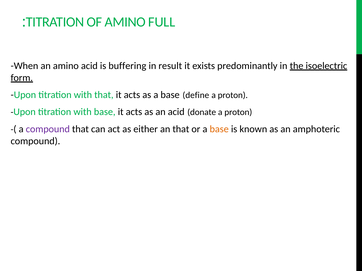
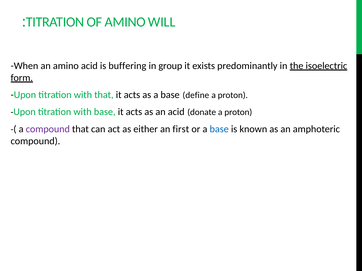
FULL: FULL -> WILL (162, 22)
result: result -> group (170, 66)
an that: that -> first (181, 129)
base colour: orange -> blue (219, 129)
